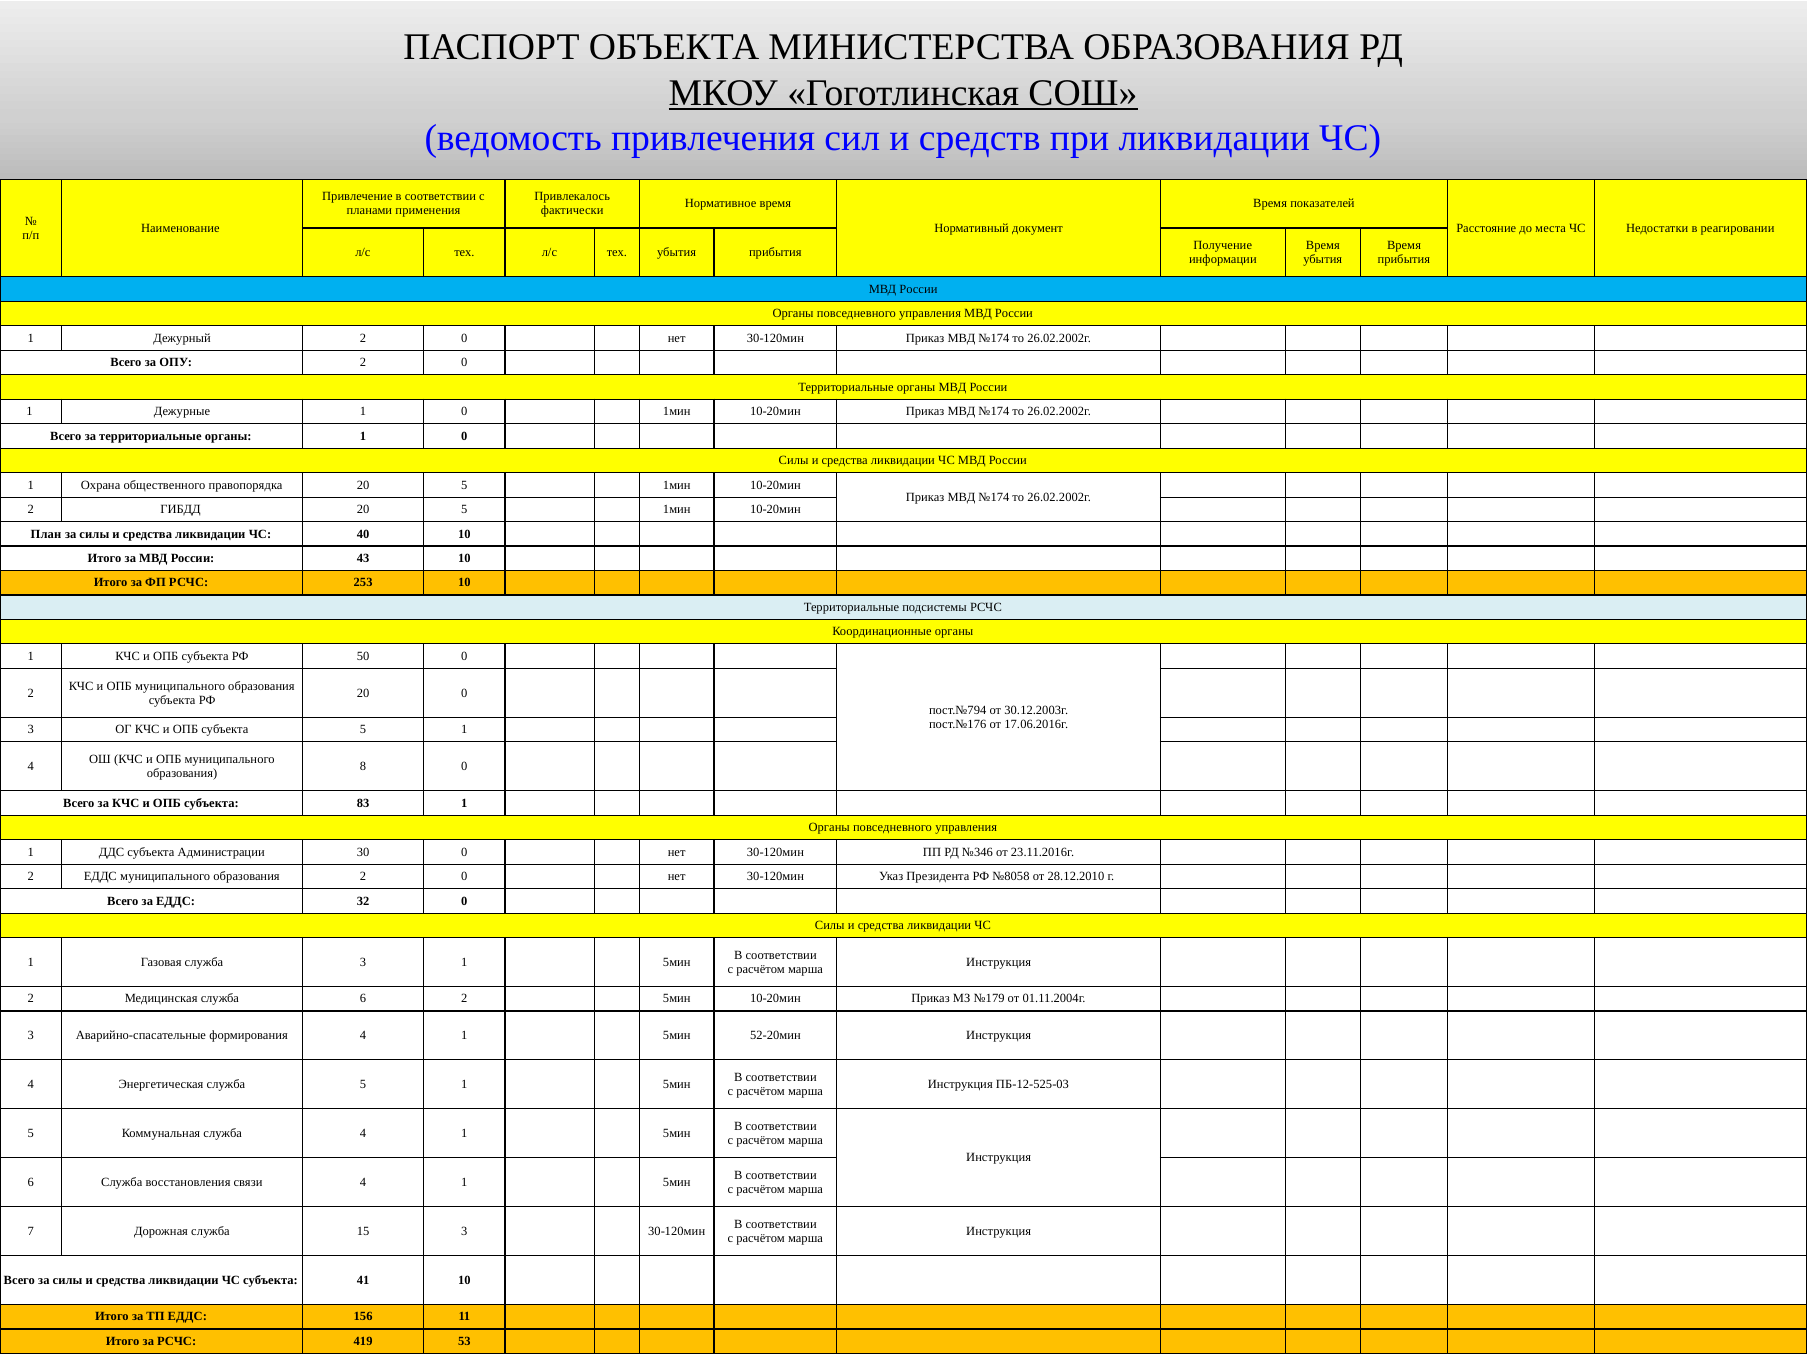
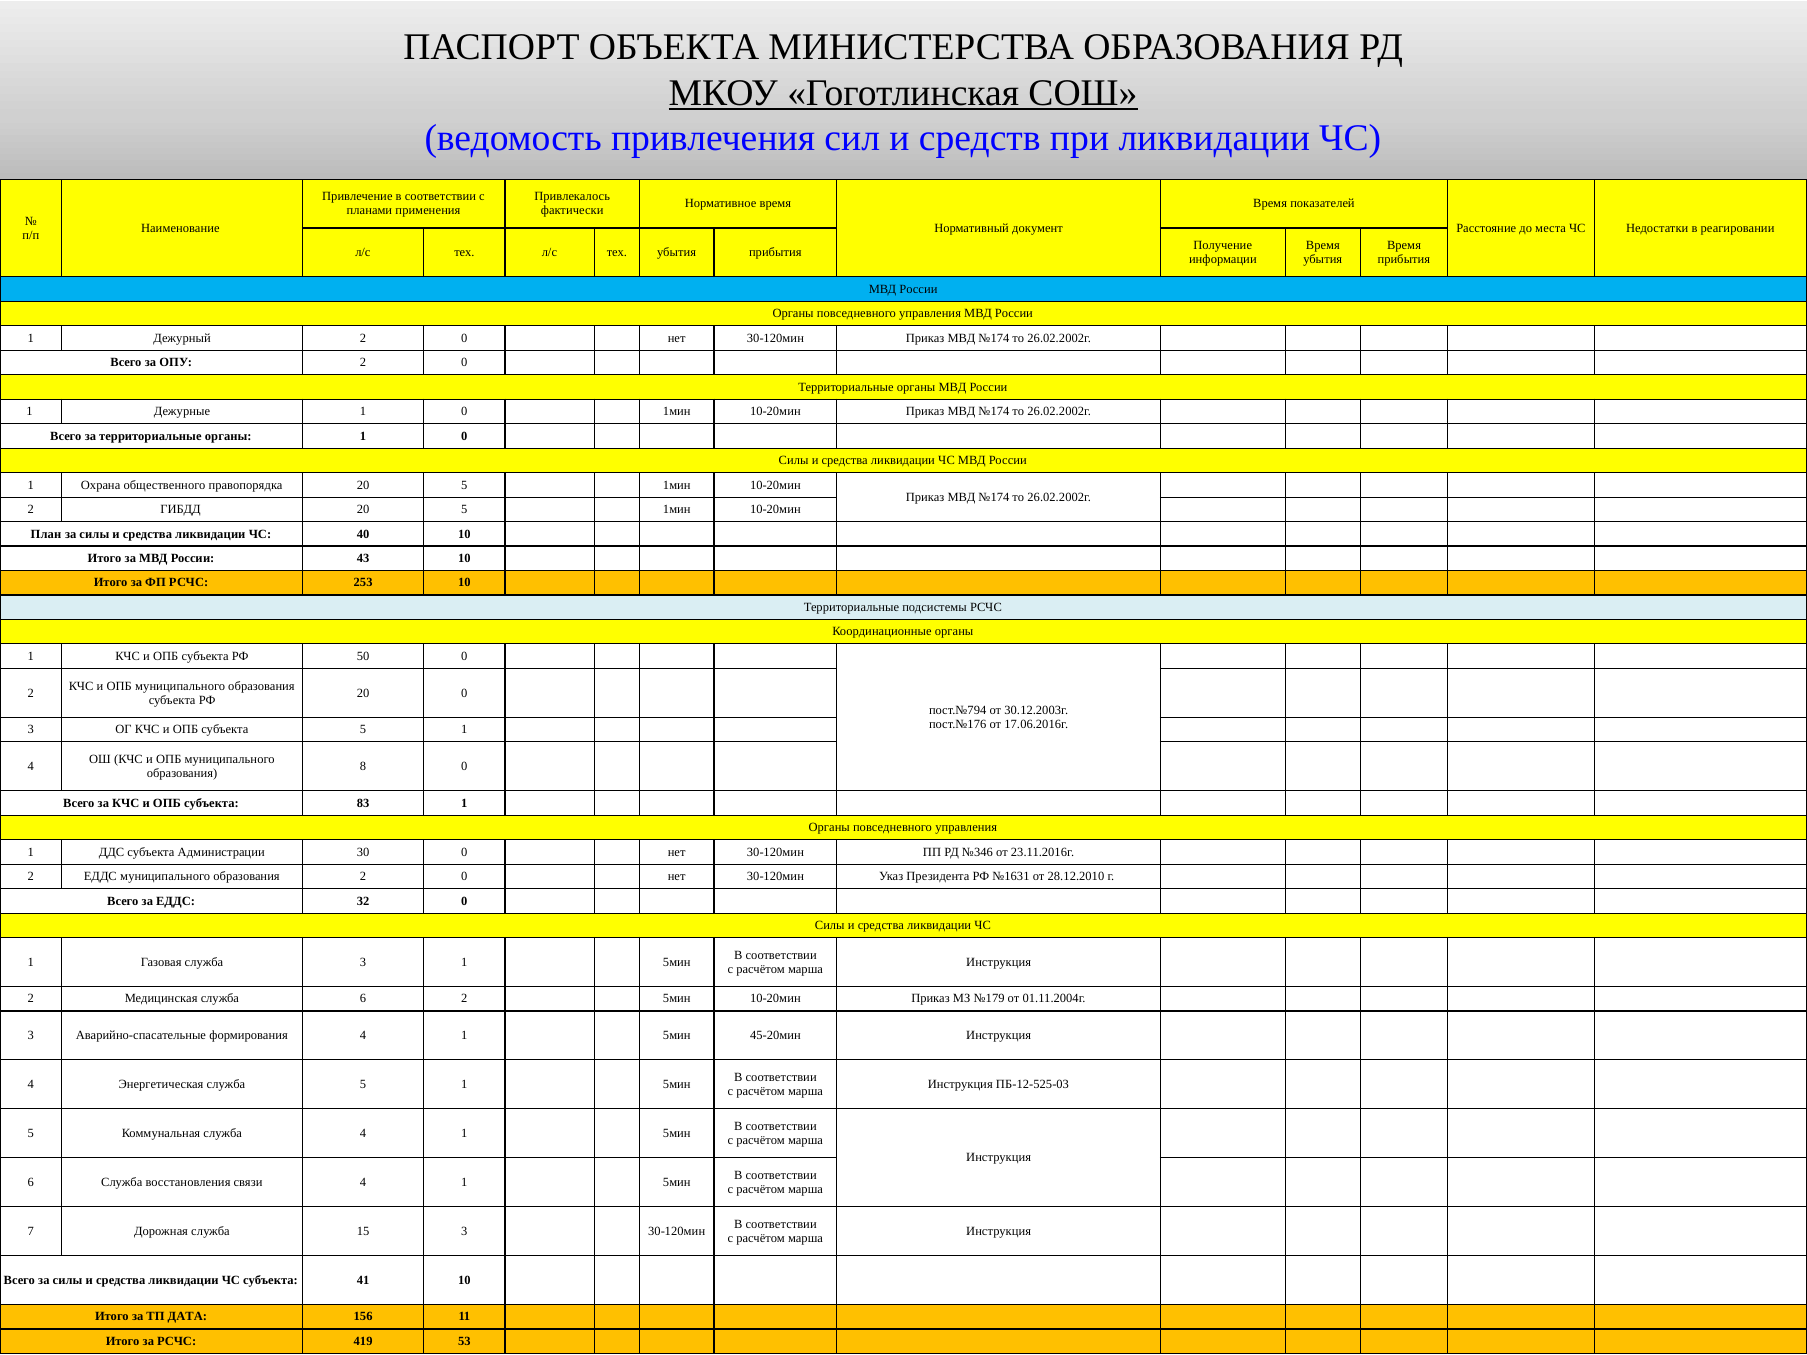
№8058: №8058 -> №1631 (1011, 877)
52-20мин: 52-20мин -> 45-20мин (775, 1036)
ТП ЕДДС: ЕДДС -> ДАТА (187, 1317)
